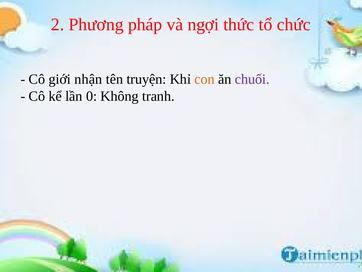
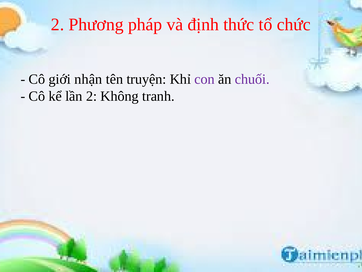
ngợi: ngợi -> định (203, 24)
con colour: orange -> purple (205, 79)
lần 0: 0 -> 2 (92, 96)
